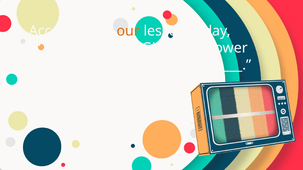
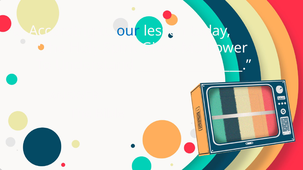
our colour: orange -> blue (128, 31)
